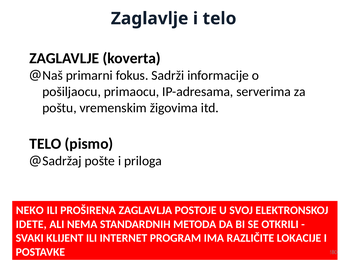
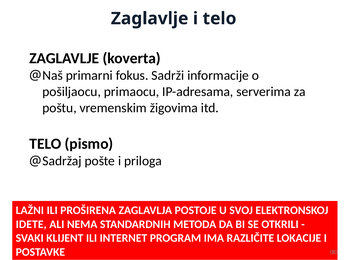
NEKO: NEKO -> LAŽNI (30, 211)
